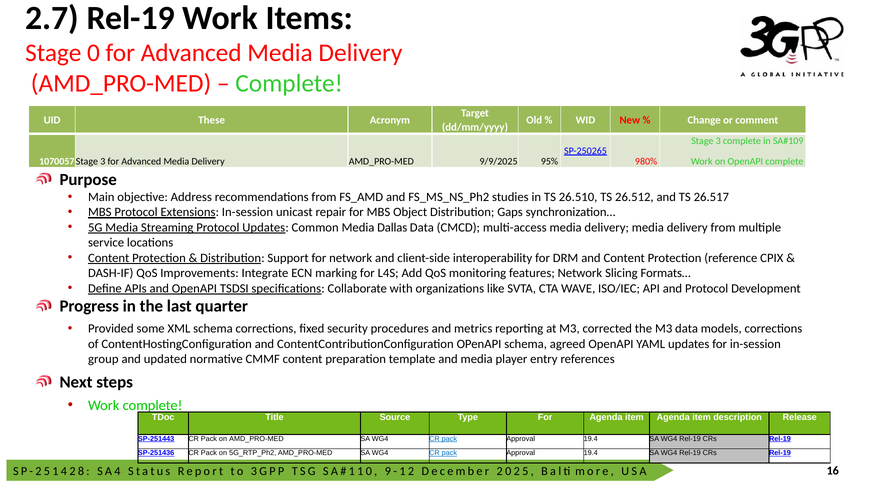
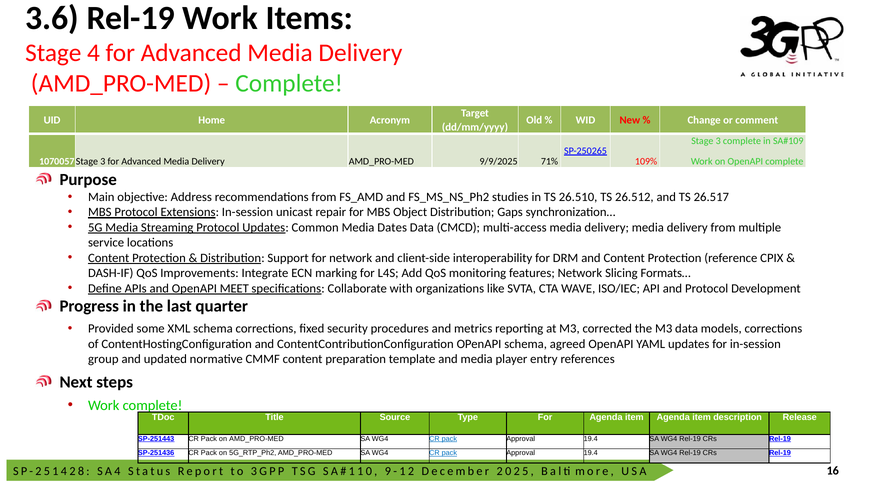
2.7: 2.7 -> 3.6 (52, 18)
0: 0 -> 4 (93, 53)
These: These -> Home (212, 120)
95%: 95% -> 71% (549, 161)
980%: 980% -> 109% (646, 161)
Dallas: Dallas -> Dates (392, 227)
TSDSI: TSDSI -> MEET (234, 288)
